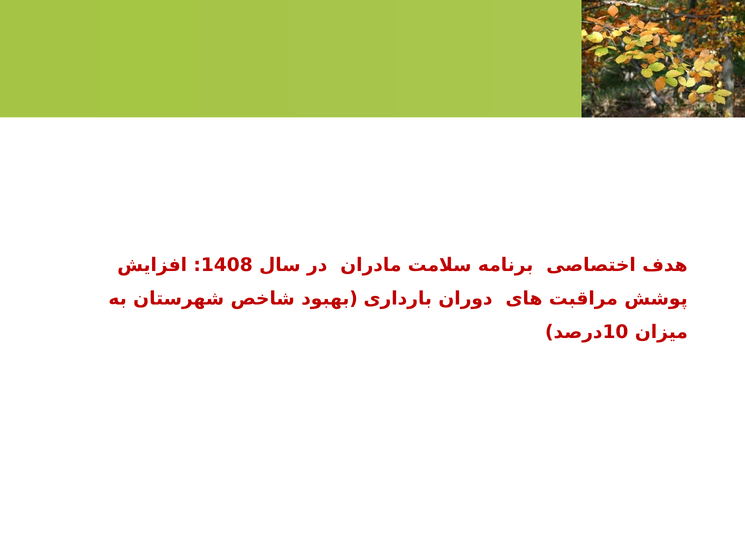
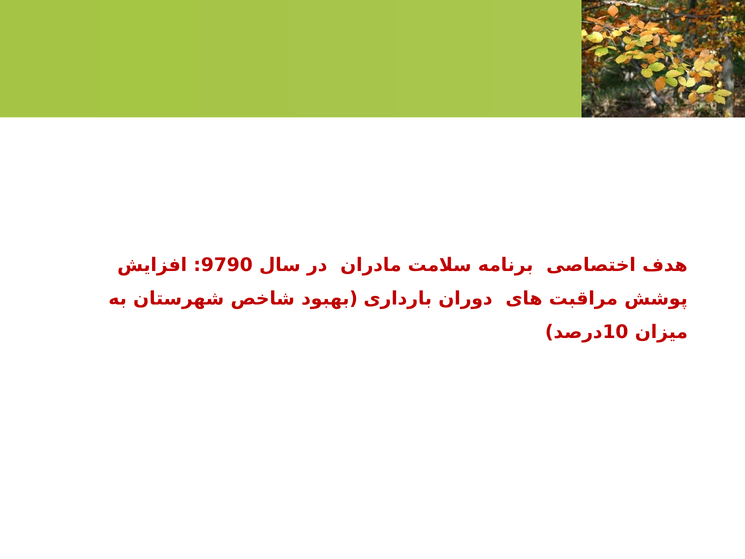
1408: 1408 -> 9790 (227, 265)
